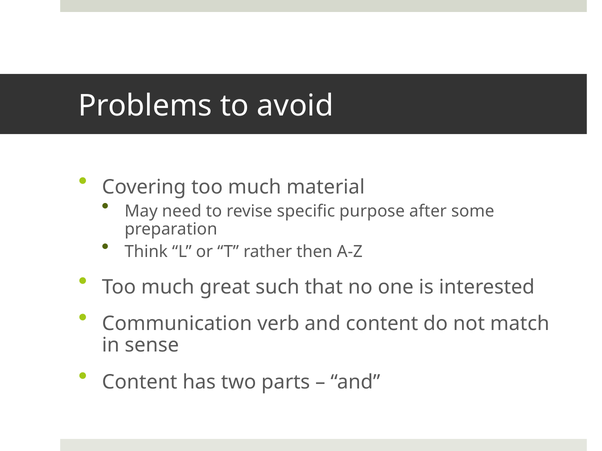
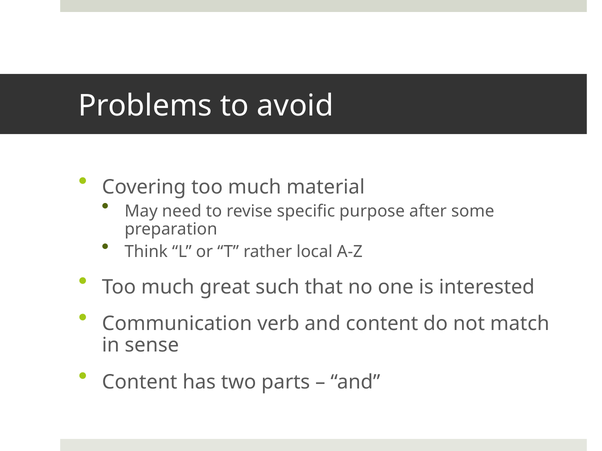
then: then -> local (315, 252)
